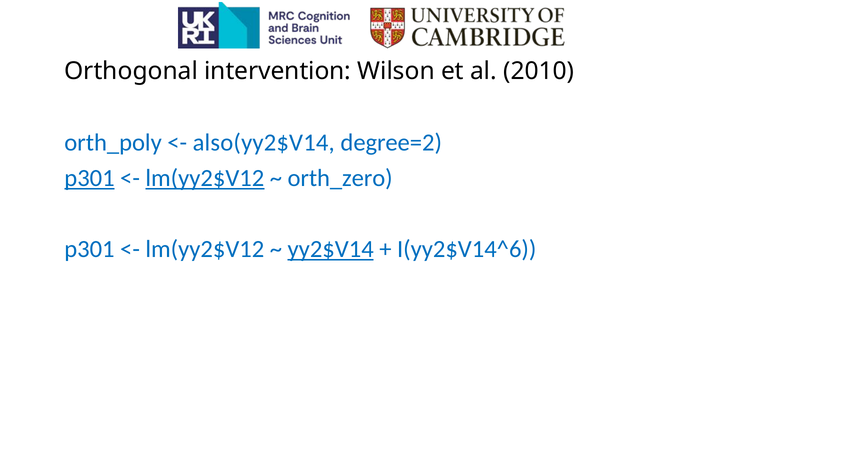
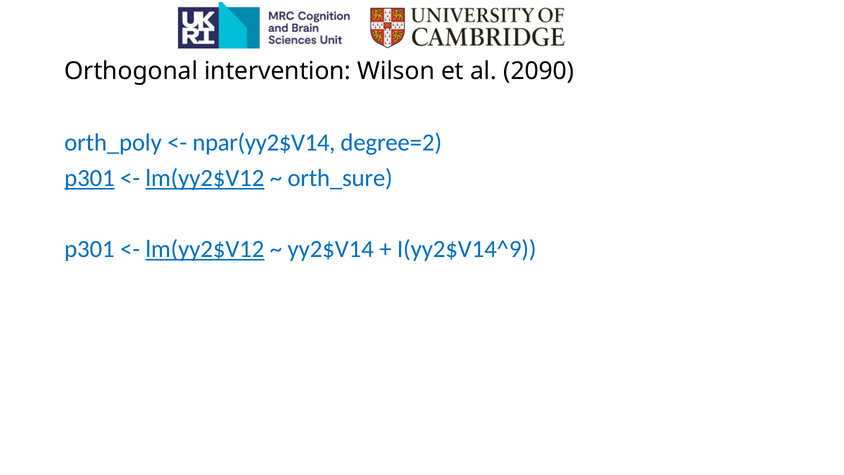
2010: 2010 -> 2090 (539, 71)
also(yy2$V14: also(yy2$V14 -> npar(yy2$V14 (264, 143)
orth_zero: orth_zero -> orth_sure (340, 178)
lm(yy2$V12 underline: none -> present (205, 249)
yy2$V14 underline: present -> none (331, 249)
I(yy2$V14^6: I(yy2$V14^6 -> I(yy2$V14^9 (467, 249)
